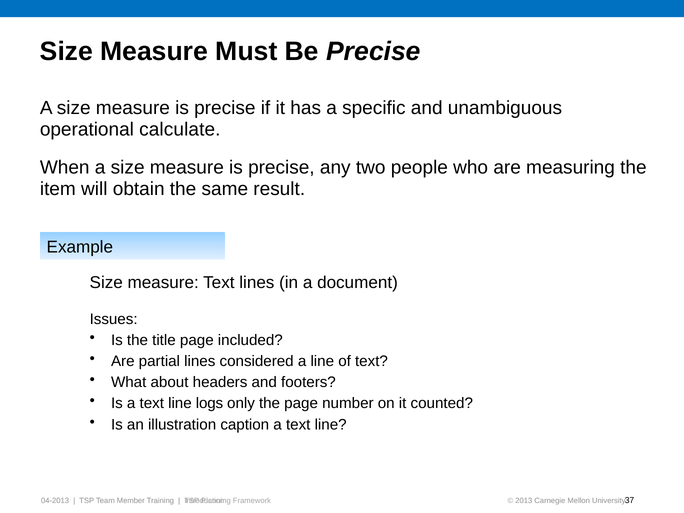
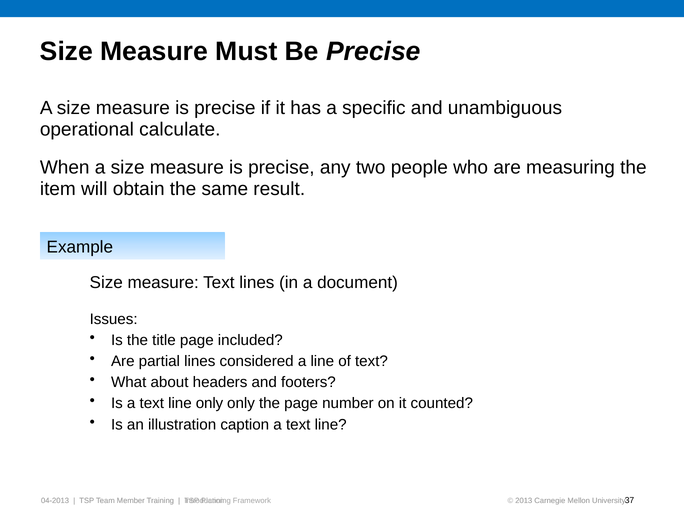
line logs: logs -> only (210, 403)
